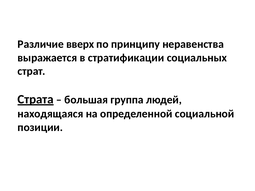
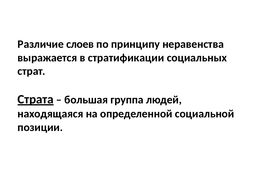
вверх: вверх -> слоев (80, 44)
